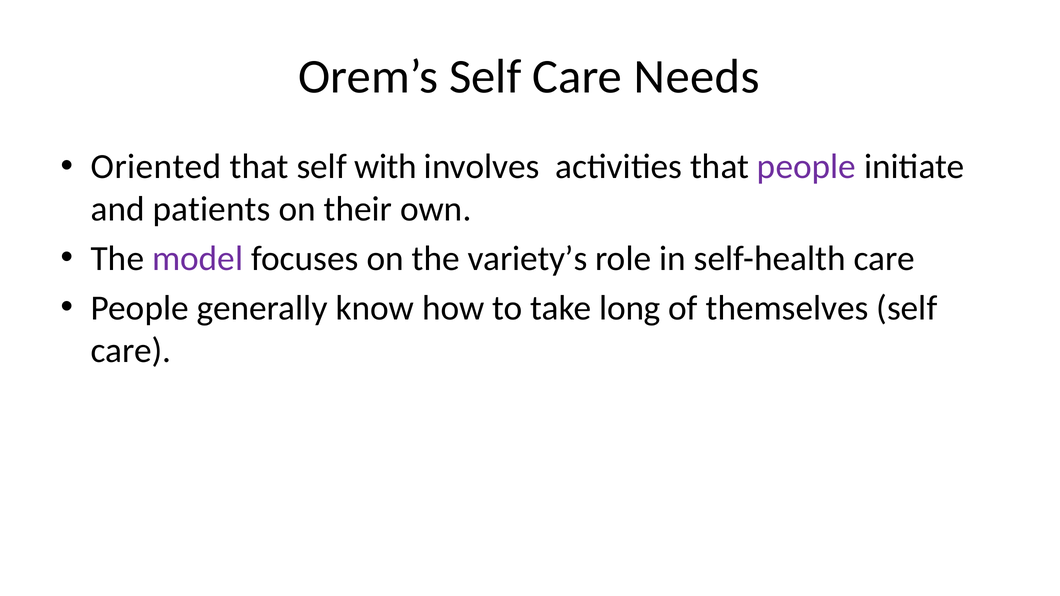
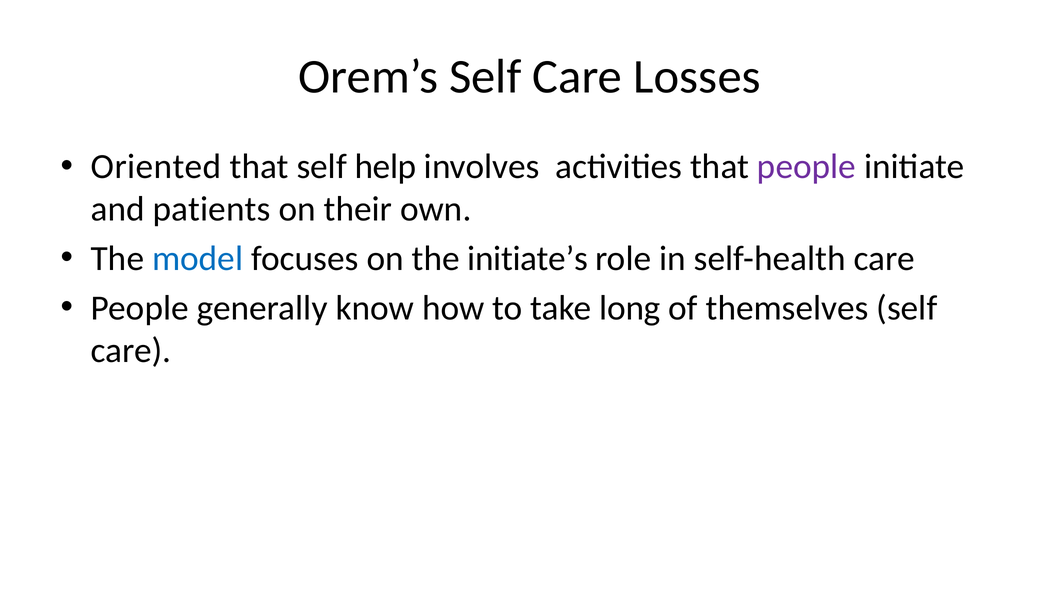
Needs: Needs -> Losses (697, 77)
with: with -> help (386, 167)
model colour: purple -> blue (198, 259)
variety’s: variety’s -> initiate’s (528, 259)
